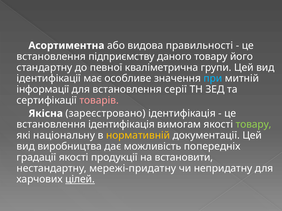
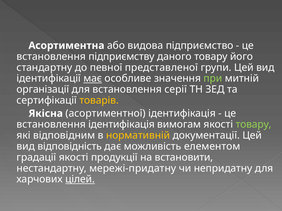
правильності: правильності -> підприємство (200, 46)
кваліметрична: кваліметрична -> представленої (161, 68)
має underline: none -> present (93, 79)
при colour: light blue -> light green (213, 79)
інформації: інформації -> організації (43, 90)
товарів colour: pink -> yellow (99, 101)
зареєстровано: зареєстровано -> асортиментної (106, 114)
національну: національну -> відповідним (64, 136)
виробництва: виробництва -> відповідність (70, 147)
попередніх: попередніх -> елементом (212, 147)
